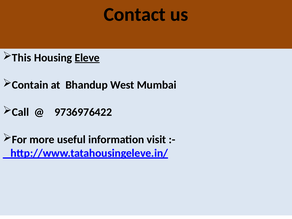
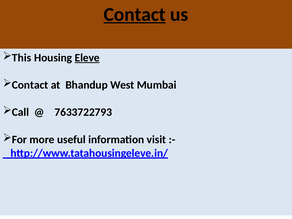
Contact underline: none -> present (135, 14)
Contain: Contain -> Contact (30, 85)
9736976422: 9736976422 -> 7633722793 (83, 112)
